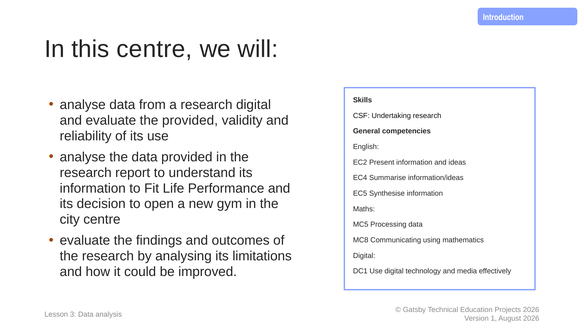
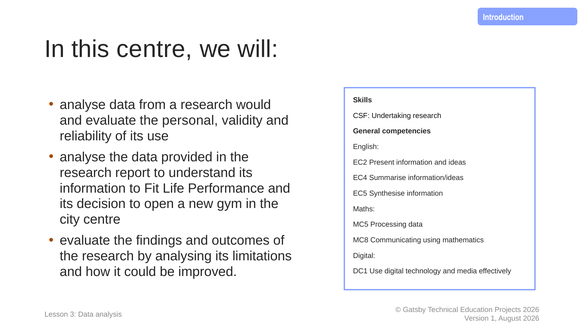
research digital: digital -> would (254, 105)
the provided: provided -> personal (190, 120)
